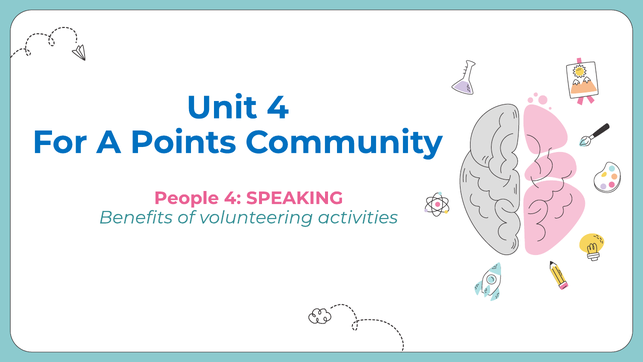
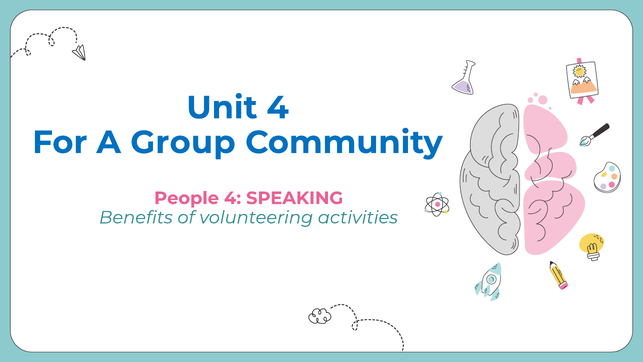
Points: Points -> Group (183, 142)
